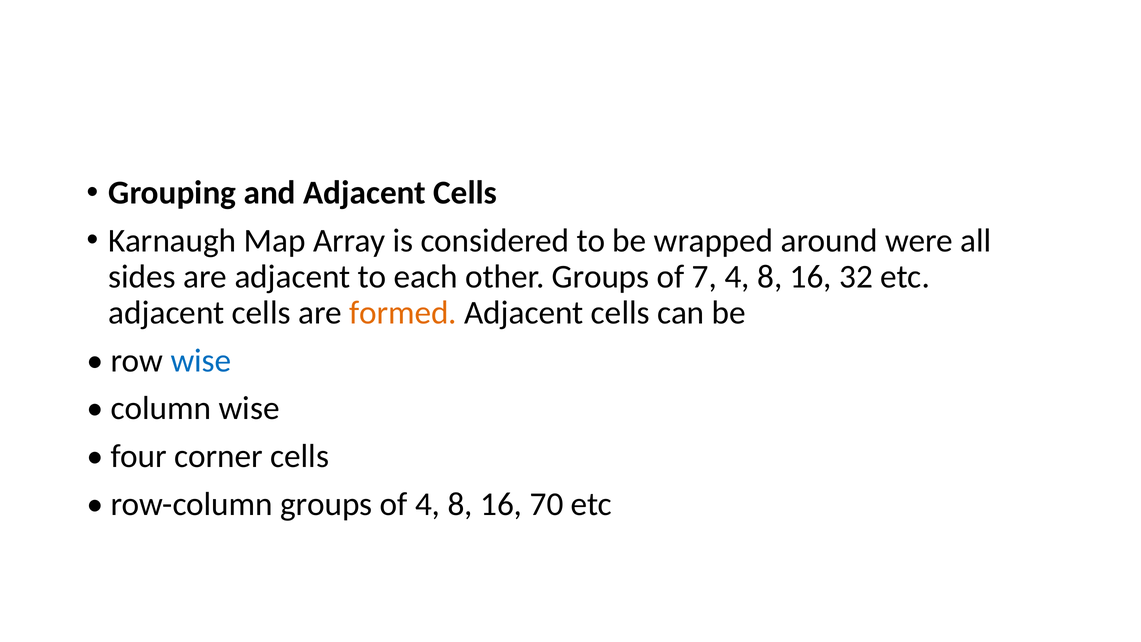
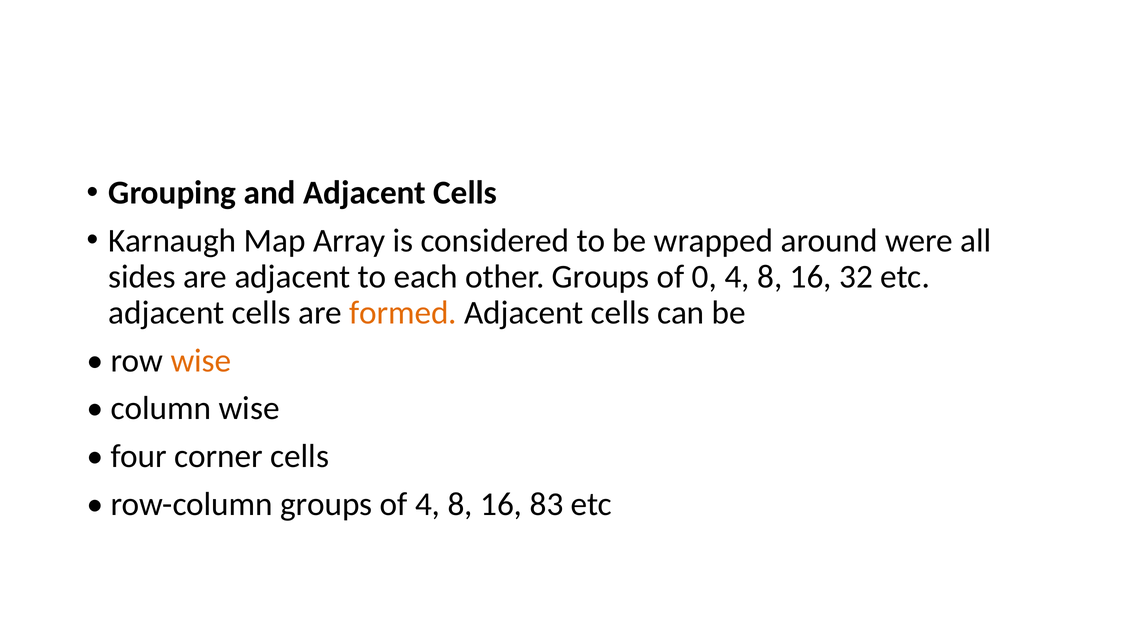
7: 7 -> 0 (704, 277)
wise colour: blue -> orange (201, 360)
70: 70 -> 83 (546, 504)
